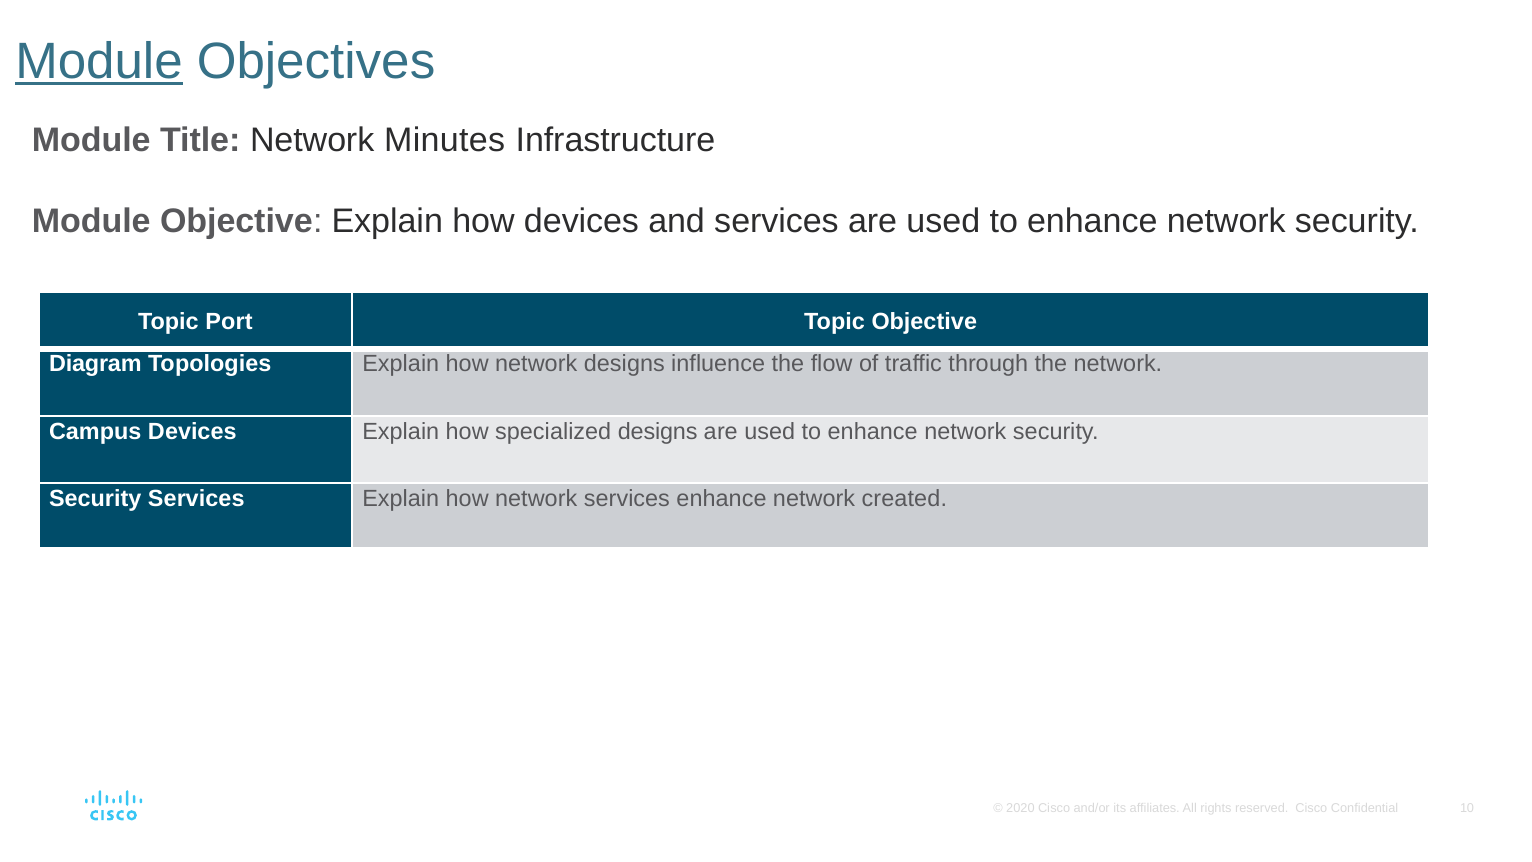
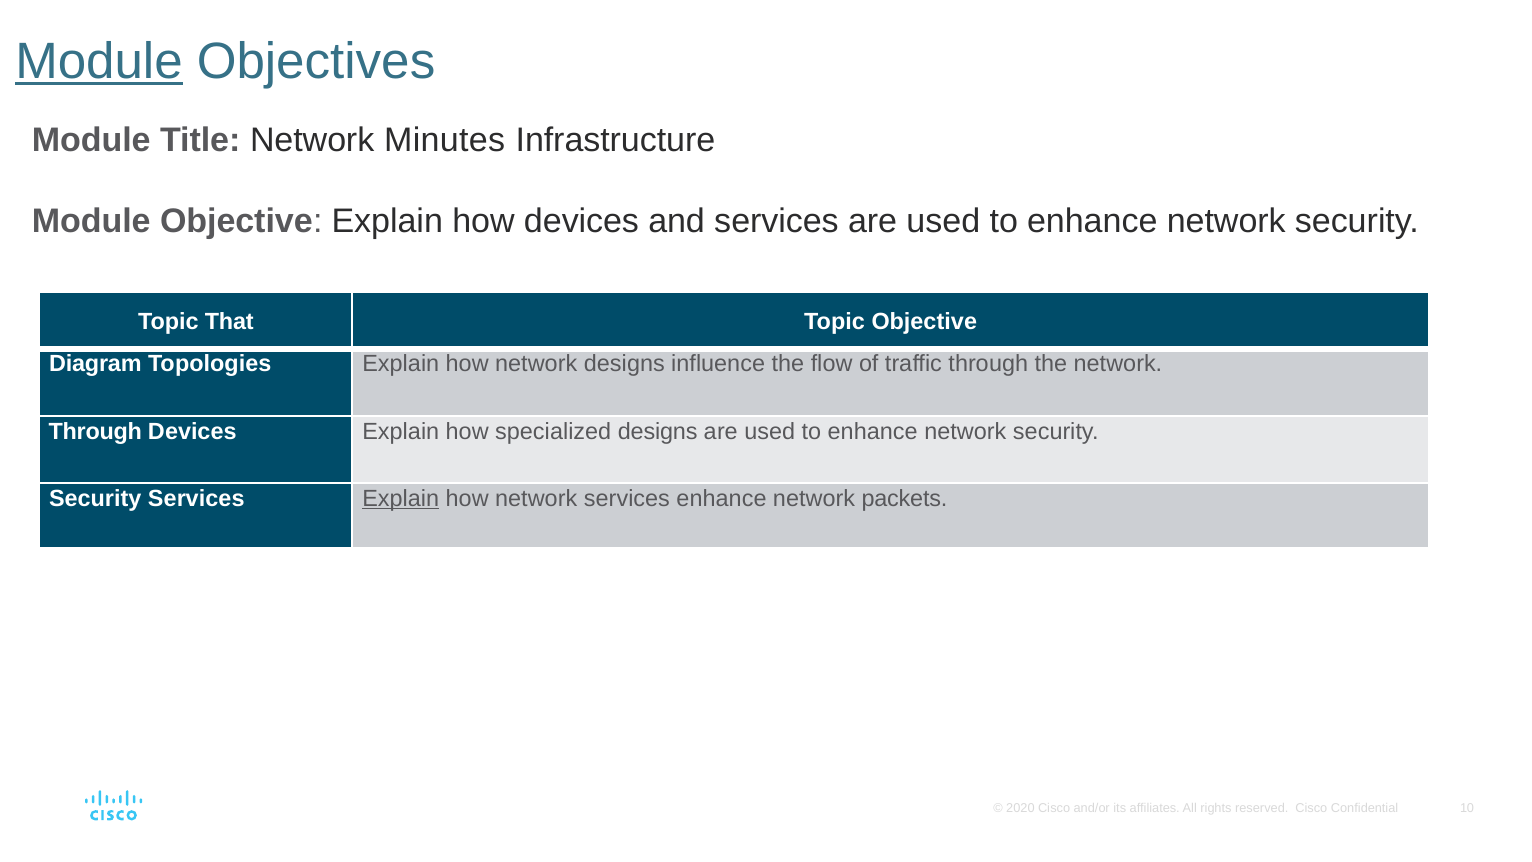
Port: Port -> That (229, 322)
Campus: Campus -> Through (95, 431)
Explain underline: none -> present (401, 499)
created: created -> packets (904, 499)
